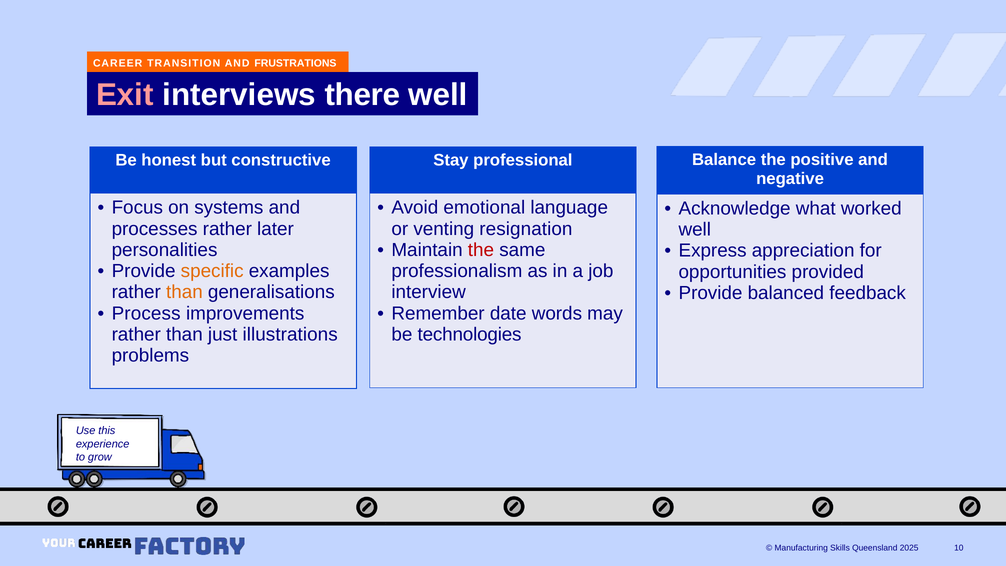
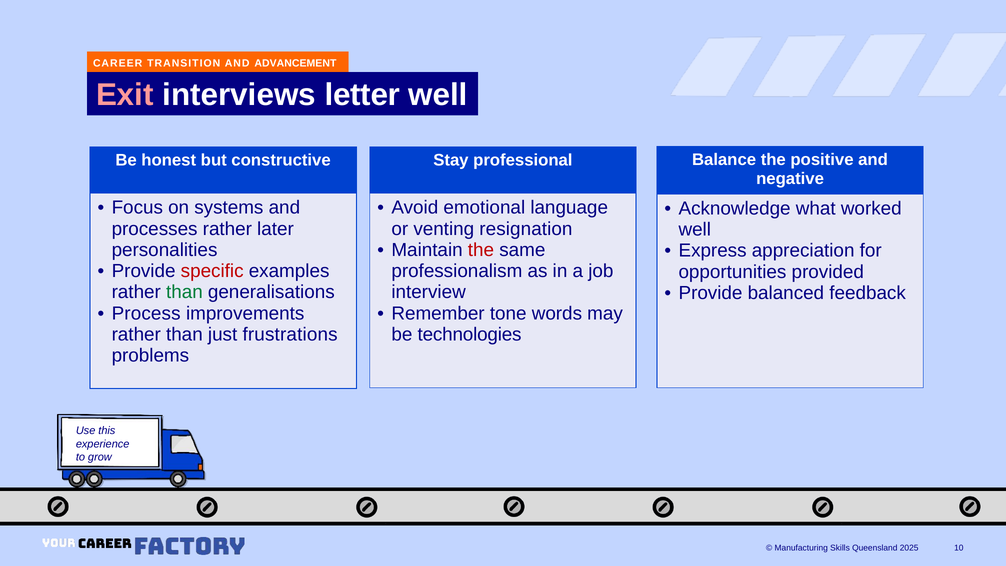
FRUSTRATIONS: FRUSTRATIONS -> ADVANCEMENT (295, 63)
there: there -> letter (362, 95)
specific colour: orange -> red (212, 271)
than colour: orange -> green (184, 292)
date: date -> tone (508, 313)
illustrations: illustrations -> frustrations (290, 334)
